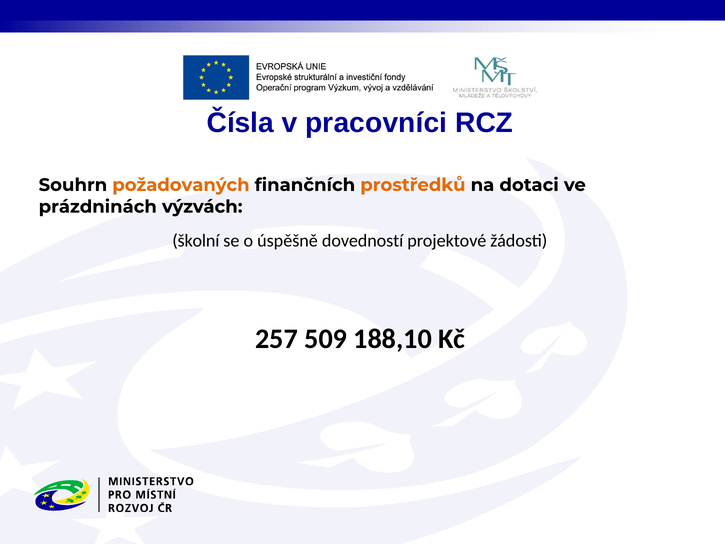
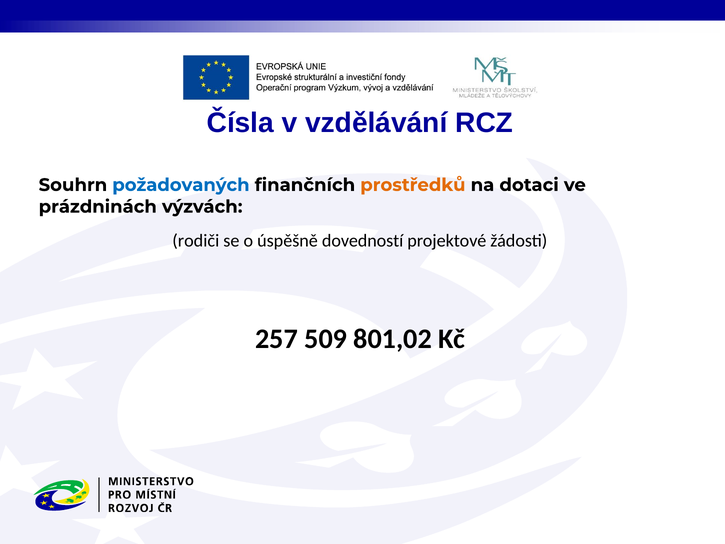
pracovníci: pracovníci -> vzdělávání (376, 123)
požadovaných colour: orange -> blue (181, 185)
školní: školní -> rodiči (196, 240)
188,10: 188,10 -> 801,02 (393, 339)
